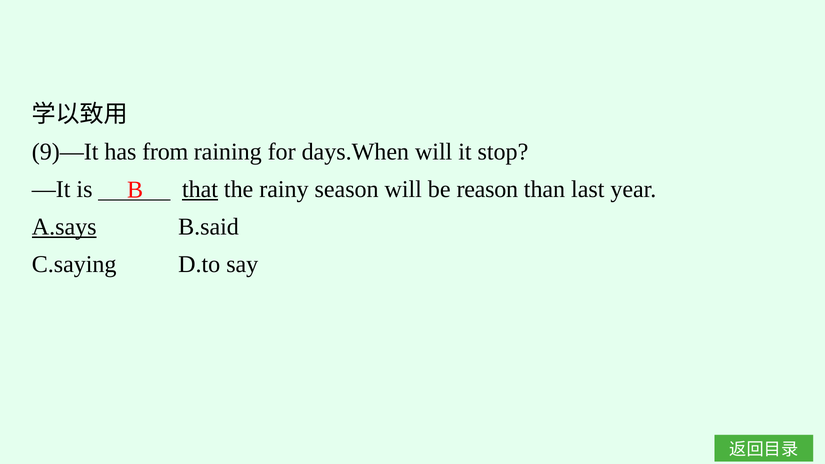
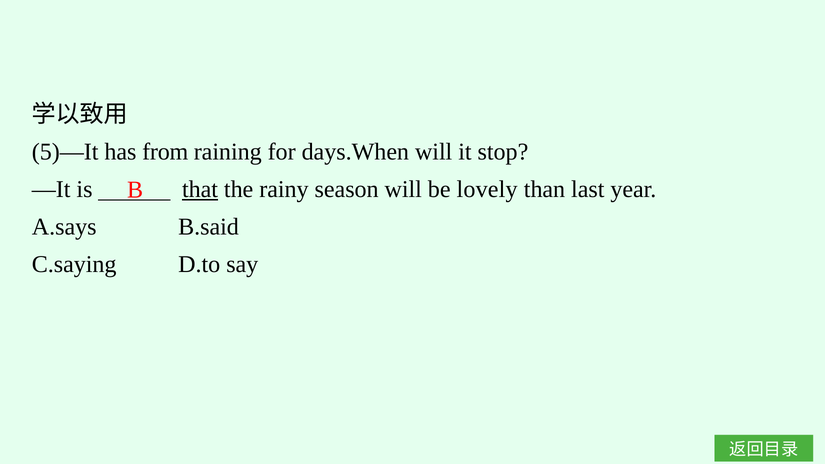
9)—It: 9)—It -> 5)—It (65, 152)
reason: reason -> lovely (487, 189)
A.says underline: present -> none (64, 227)
